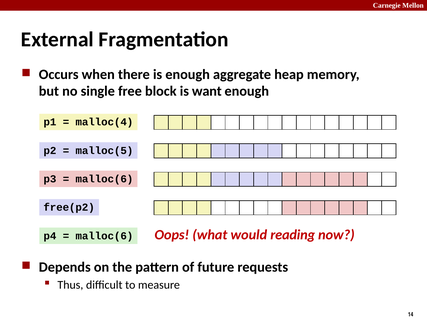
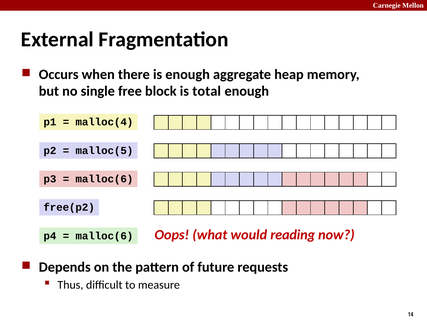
want: want -> total (207, 91)
